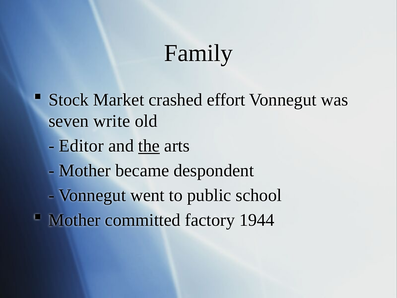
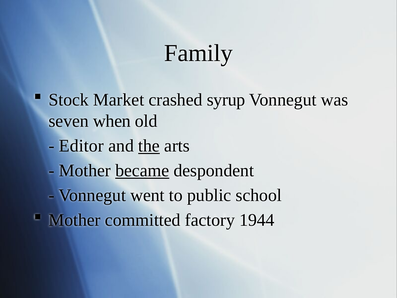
effort: effort -> syrup (226, 100)
write: write -> when (112, 121)
became underline: none -> present (142, 170)
